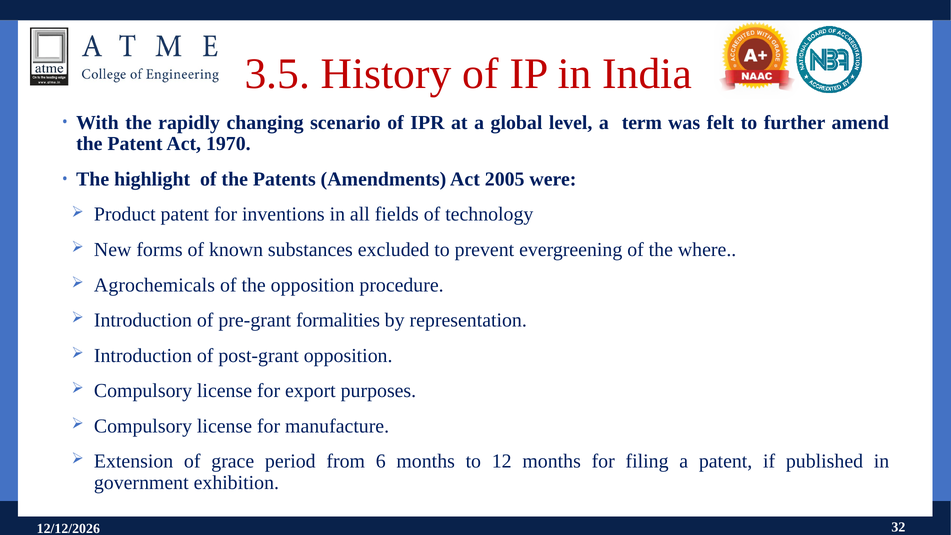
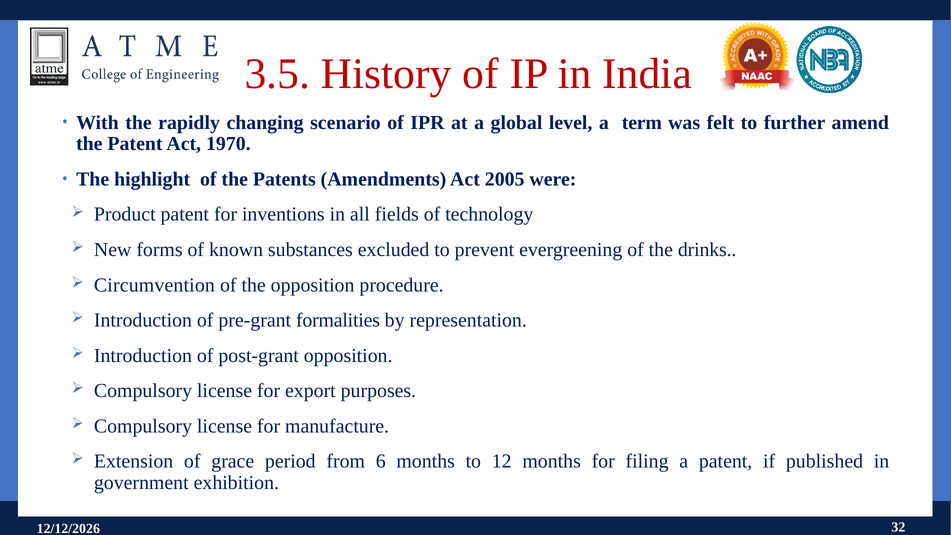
where: where -> drinks (707, 250)
Agrochemicals: Agrochemicals -> Circumvention (154, 285)
